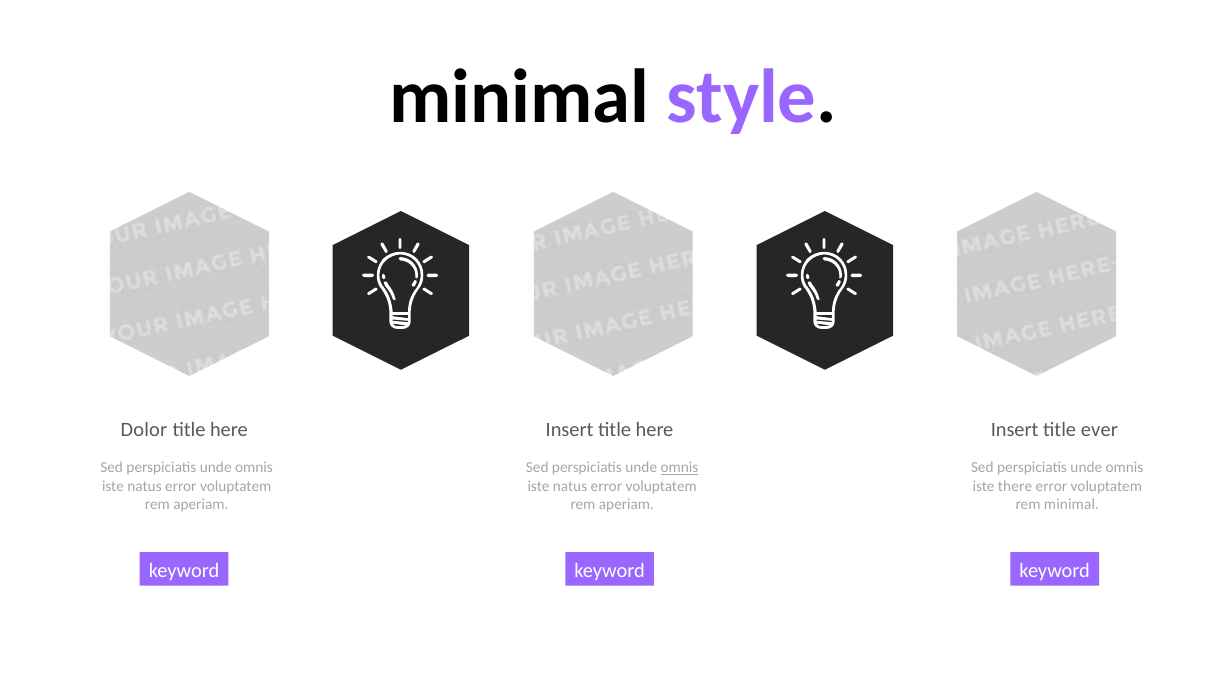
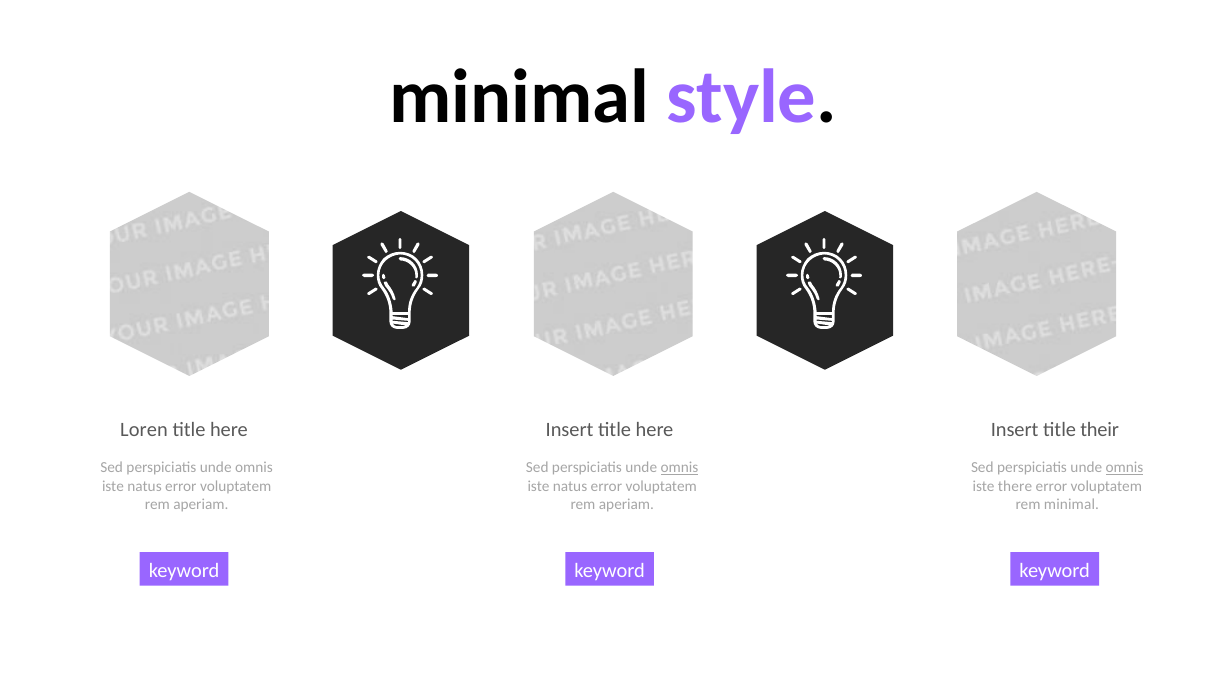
Dolor: Dolor -> Loren (144, 430)
ever: ever -> their (1100, 430)
omnis underline: none -> present (1125, 468)
